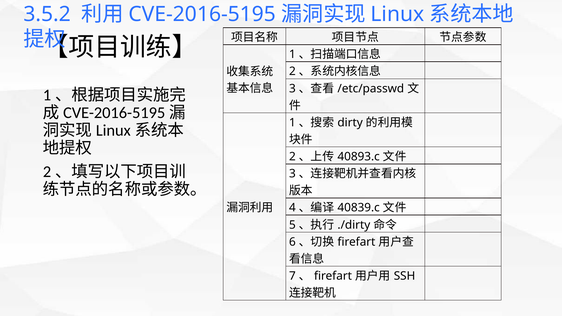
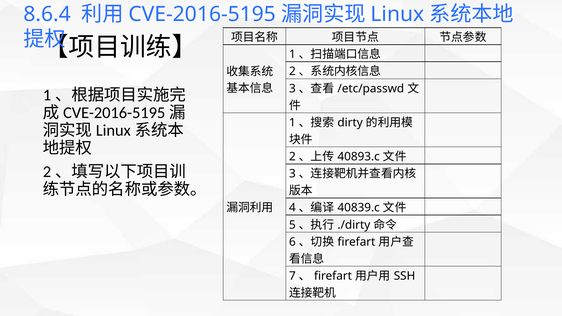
3.5.2: 3.5.2 -> 8.6.4 (47, 14)
